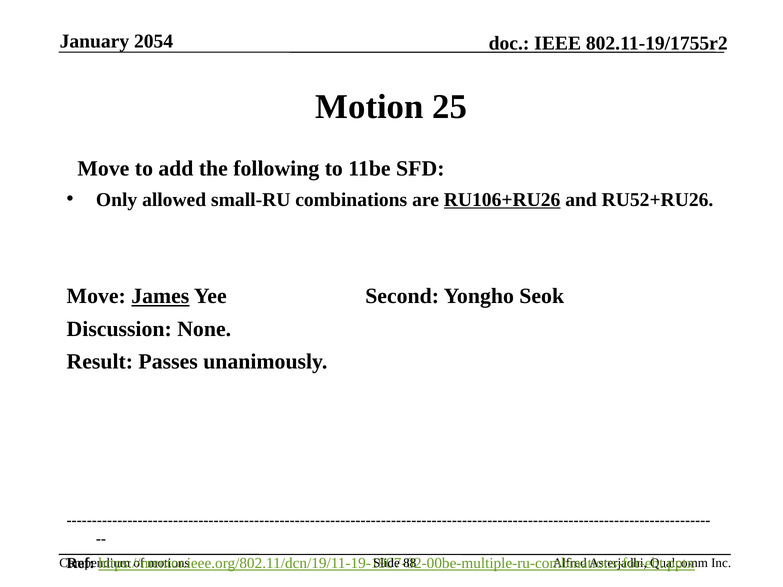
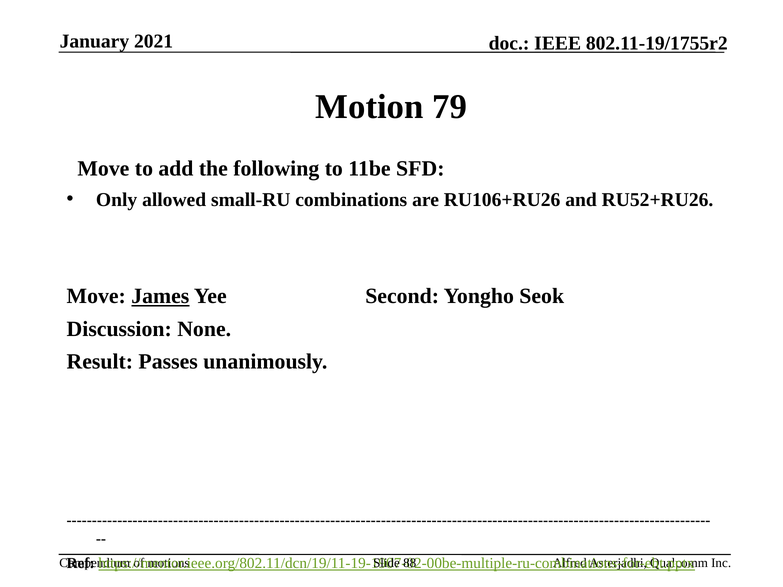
2054: 2054 -> 2021 (154, 42)
25: 25 -> 79 (450, 107)
RU106+RU26 underline: present -> none (502, 200)
